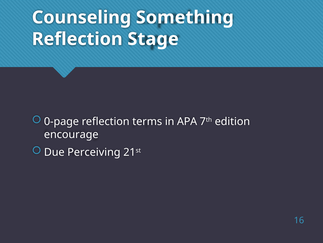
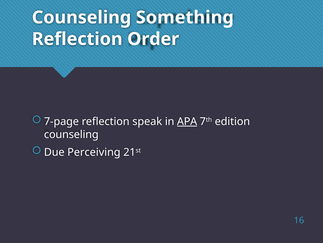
Stage: Stage -> Order (153, 39)
0-page: 0-page -> 7-page (61, 121)
terms: terms -> speak (147, 121)
APA underline: none -> present (187, 121)
encourage: encourage -> counseling (71, 134)
